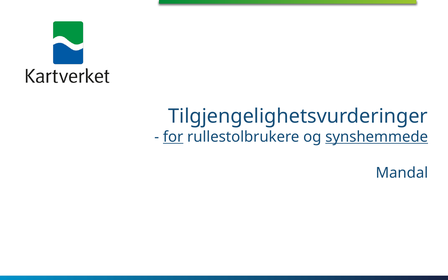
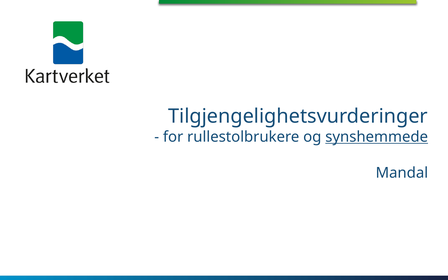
for underline: present -> none (173, 137)
